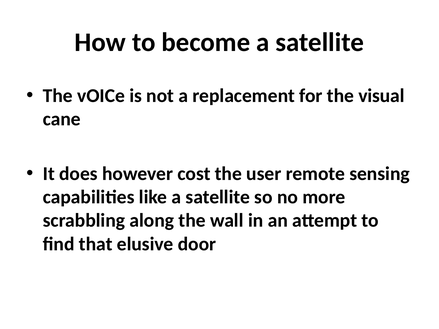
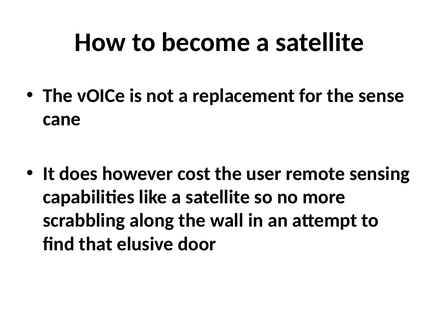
visual: visual -> sense (381, 96)
